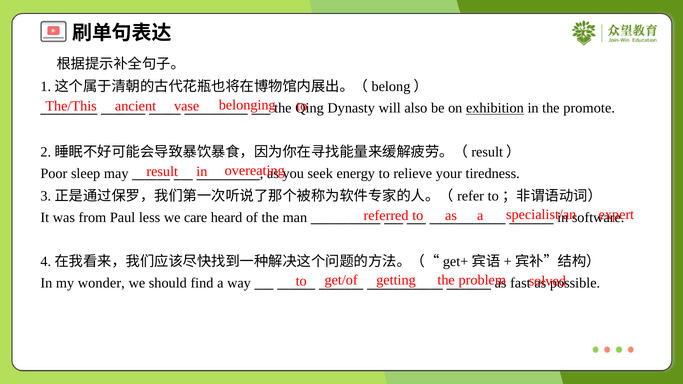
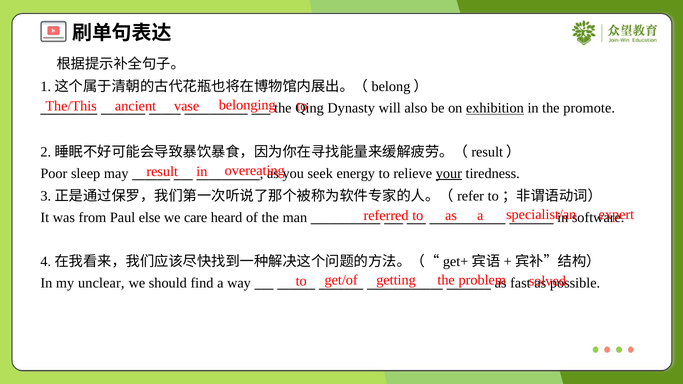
your underline: none -> present (449, 174)
less: less -> else (150, 218)
wonder: wonder -> unclear (101, 283)
